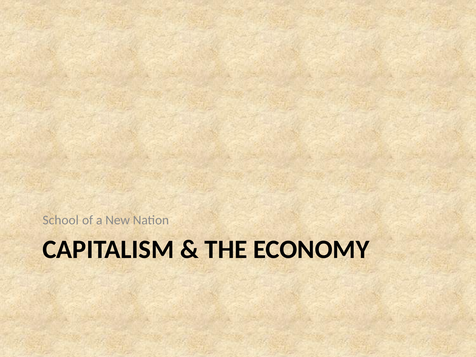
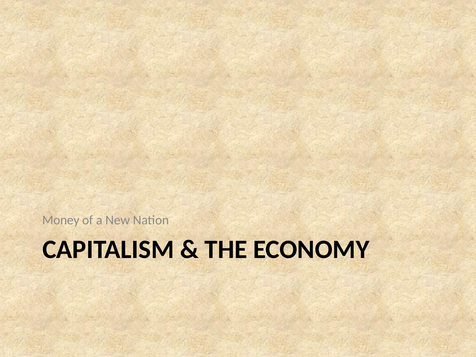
School: School -> Money (61, 220)
